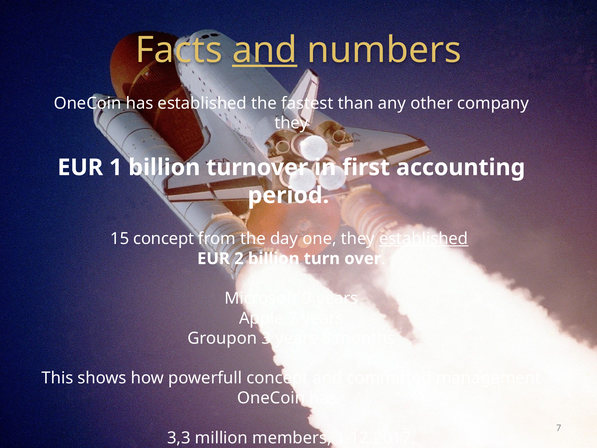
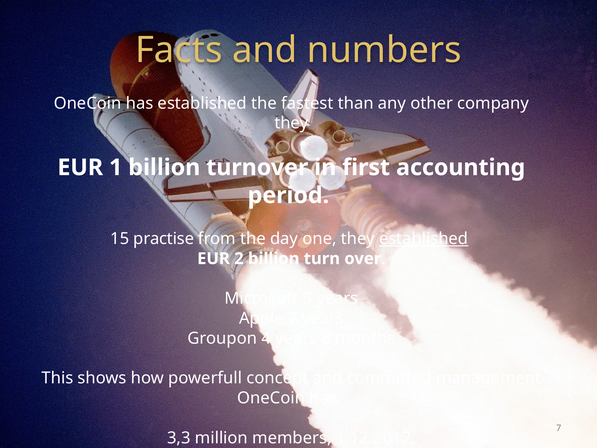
and underline: present -> none (265, 50)
15 concept: concept -> practise (164, 239)
3: 3 -> 4 (266, 338)
